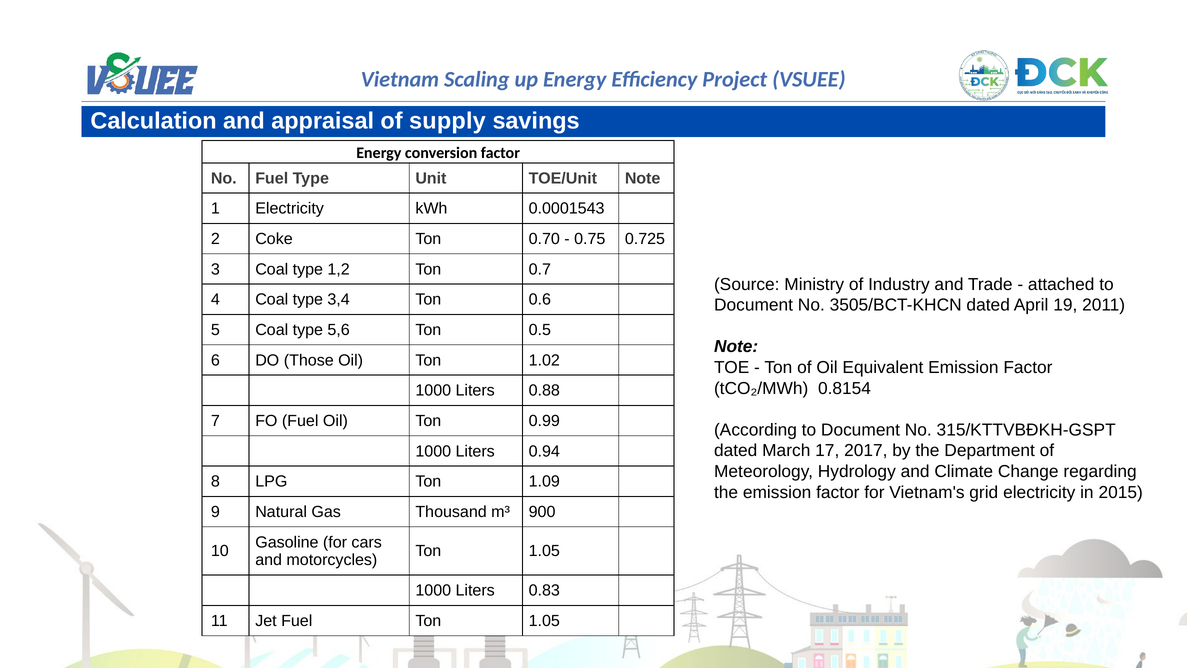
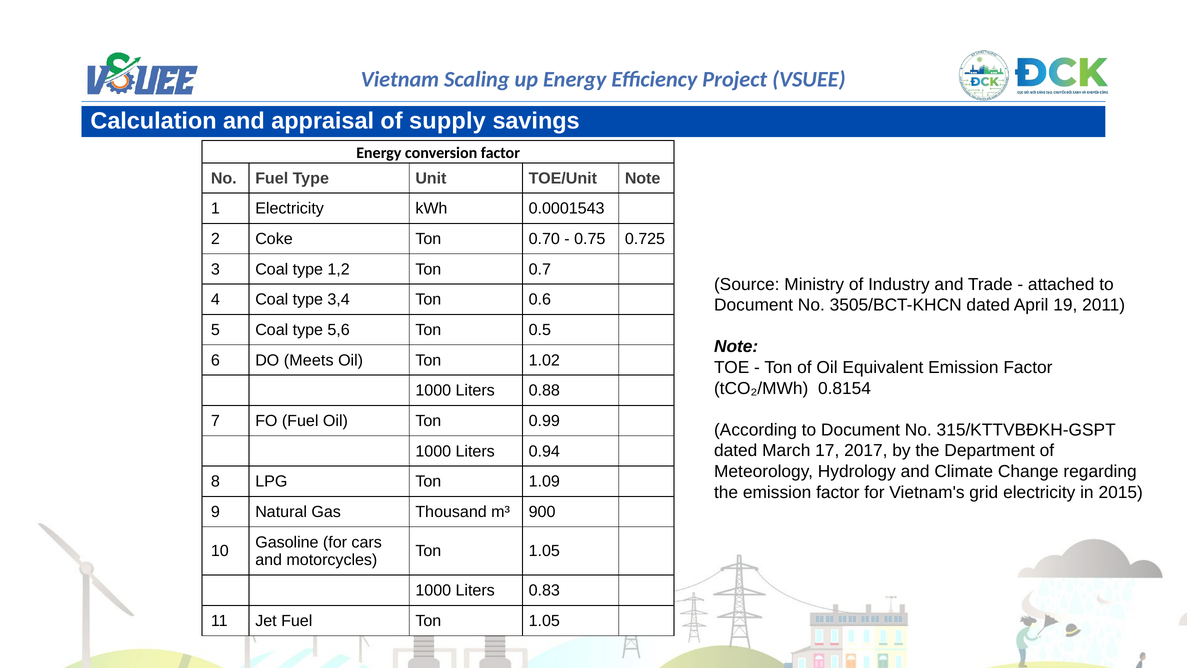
Those: Those -> Meets (309, 360)
